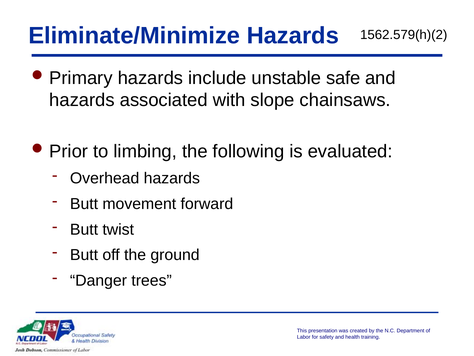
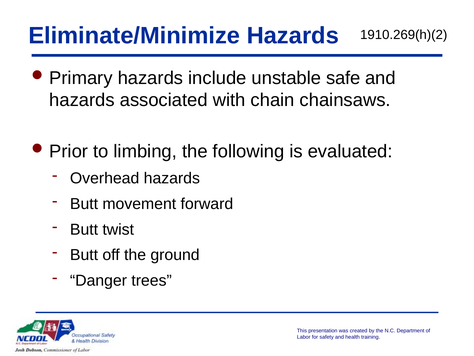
1562.579(h)(2: 1562.579(h)(2 -> 1910.269(h)(2 (404, 35)
slope: slope -> chain (273, 100)
